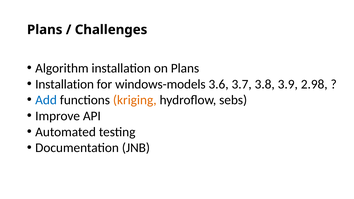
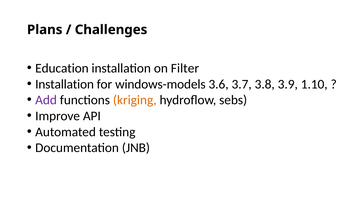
Algorithm: Algorithm -> Education (62, 68)
on Plans: Plans -> Filter (185, 68)
2.98: 2.98 -> 1.10 (314, 84)
Add colour: blue -> purple (46, 100)
